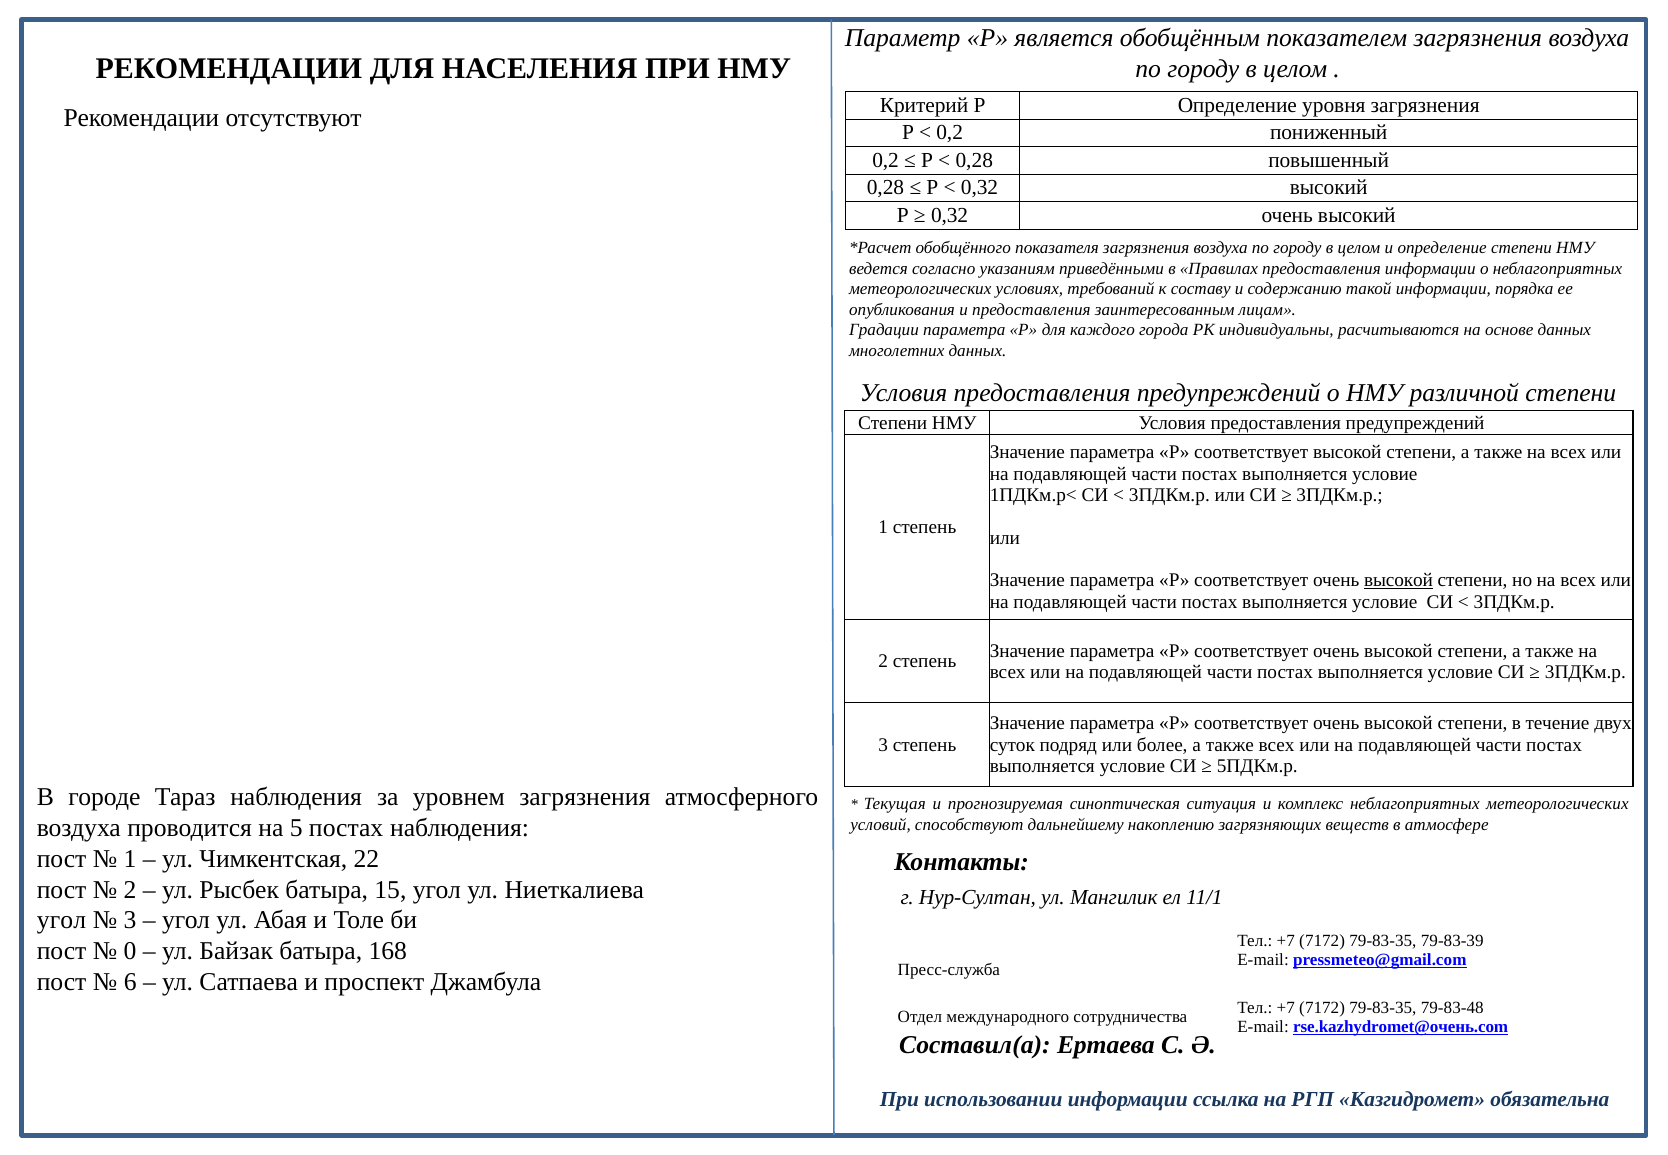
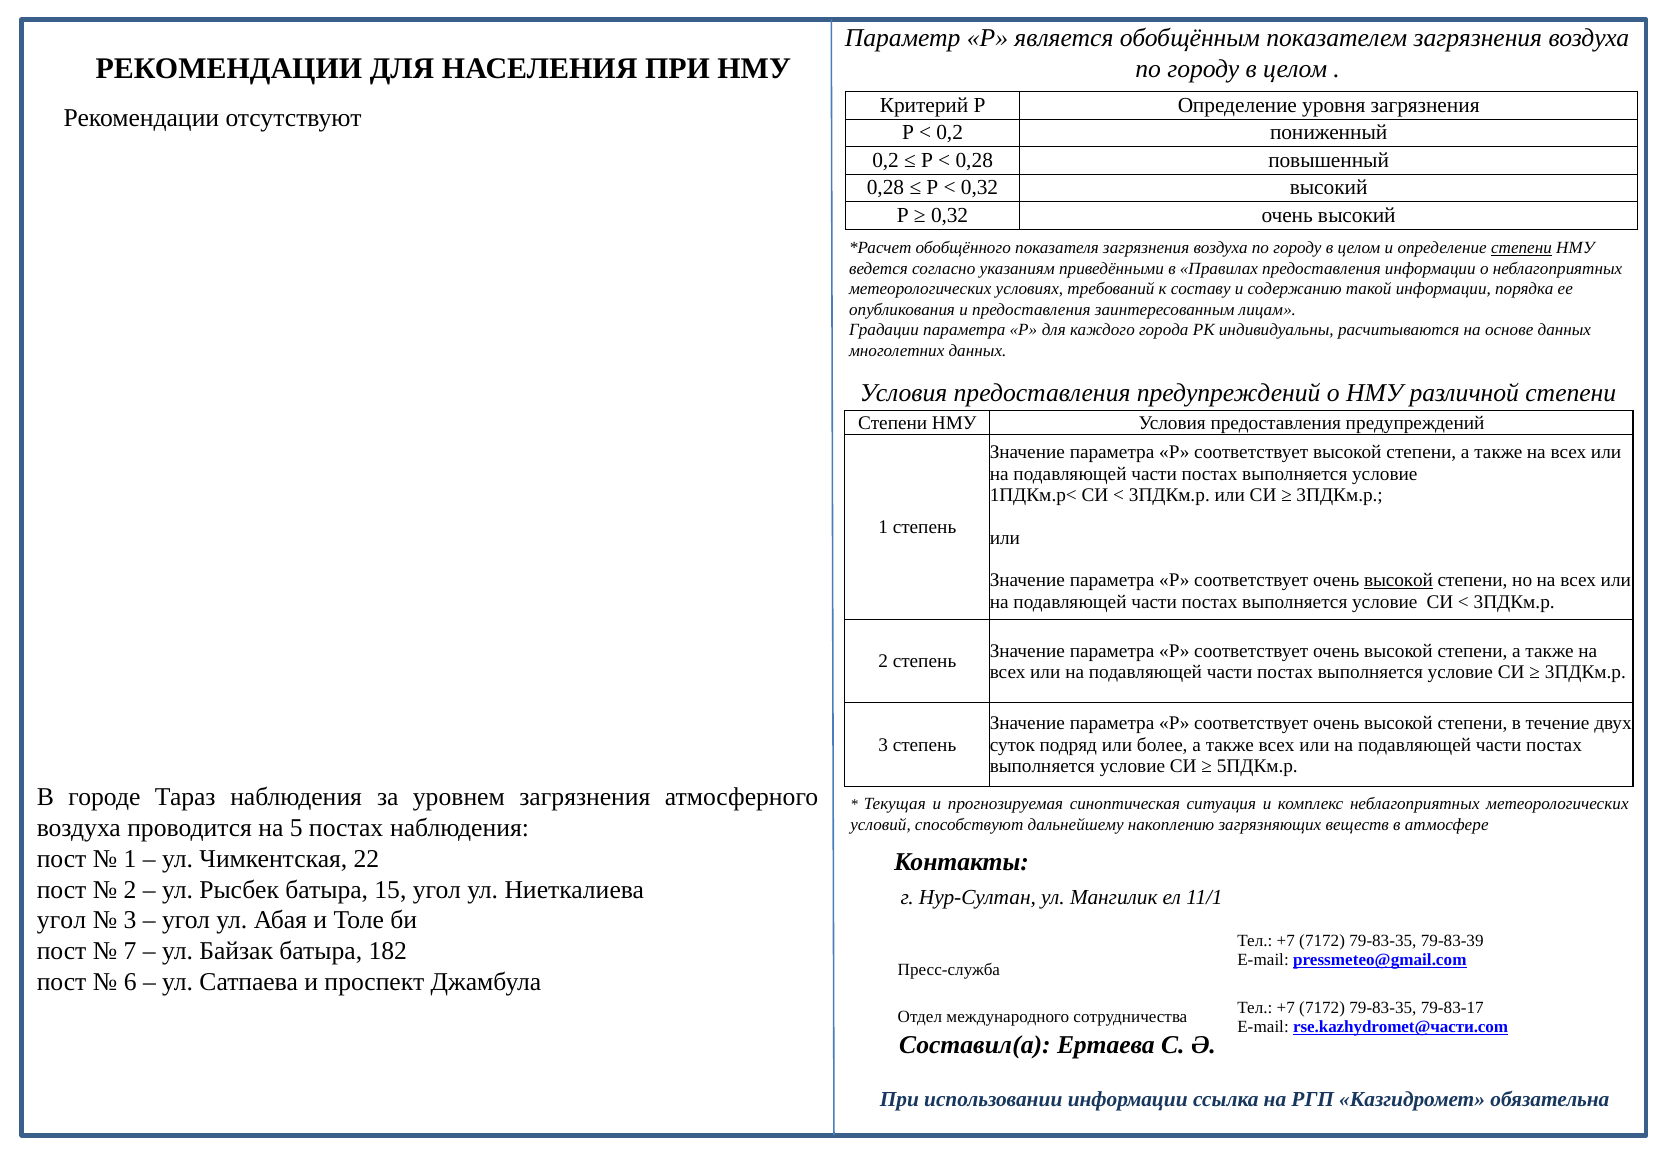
степени underline: none -> present (1521, 248)
0: 0 -> 7 (130, 951)
168: 168 -> 182 (388, 951)
79-83-48: 79-83-48 -> 79-83-17 (1452, 1007)
rse.kazhydromet@очень.com: rse.kazhydromet@очень.com -> rse.kazhydromet@части.com (1401, 1026)
